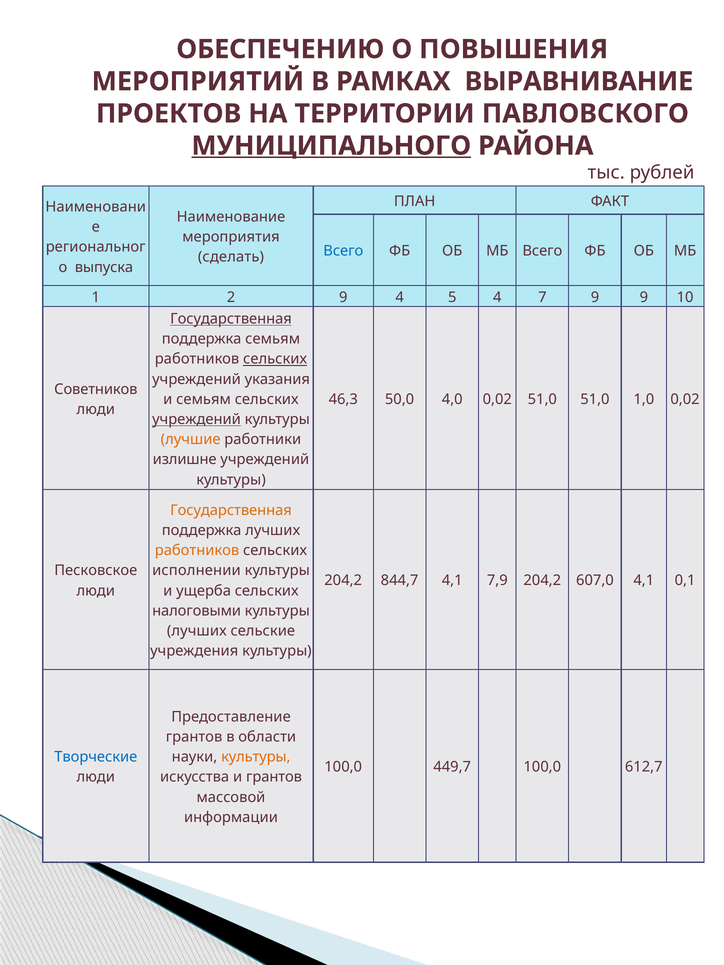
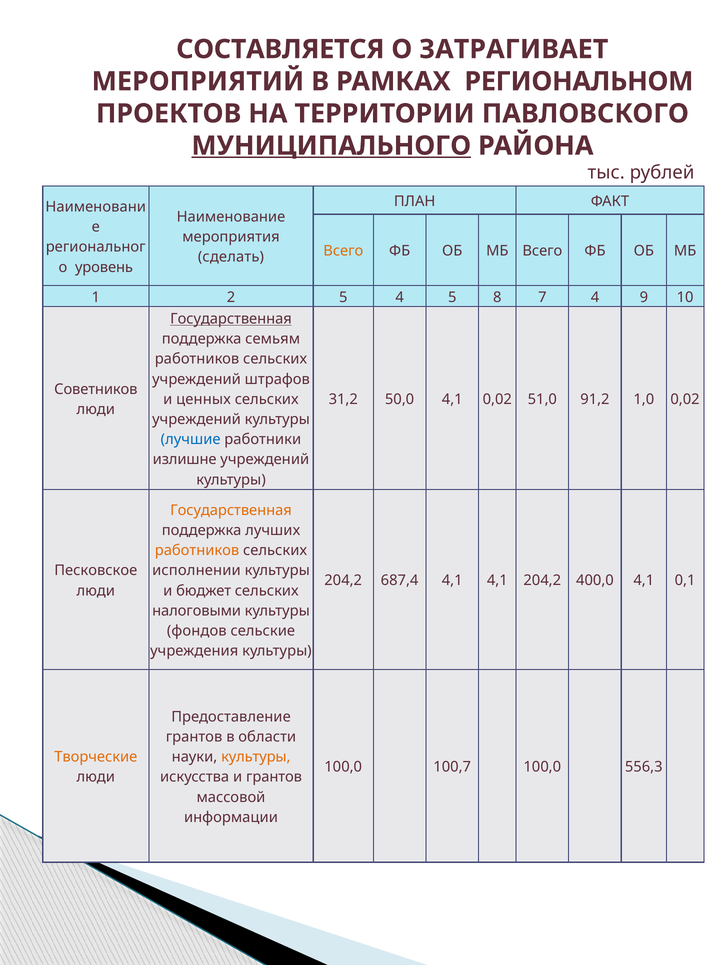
ОБЕСПЕЧЕНИЮ: ОБЕСПЕЧЕНИЮ -> СОСТАВЛЯЕТСЯ (280, 49)
ПОВЫШЕНИЯ: ПОВЫШЕНИЯ -> ЗАТРАГИВАЕТ (514, 49)
ВЫРАВНИВАНИЕ: ВЫРАВНИВАНИЕ -> РЕГИОНАЛЬНОМ (579, 81)
Всего colour: blue -> orange (343, 251)
выпуска: выпуска -> уровень (104, 267)
2 9: 9 -> 5 (343, 297)
5 4: 4 -> 8 (497, 297)
7 9: 9 -> 4 (595, 297)
сельских underline: present -> none (275, 359)
указания: указания -> штрафов (277, 379)
46,3: 46,3 -> 31,2 (343, 399)
50,0 4,0: 4,0 -> 4,1 (452, 399)
51,0 51,0: 51,0 -> 91,2 (595, 399)
и семьям: семьям -> ценных (204, 399)
учреждений underline: present -> none (197, 420)
лучшие colour: orange -> blue (191, 440)
844,7: 844,7 -> 687,4 (400, 581)
4,1 7,9: 7,9 -> 4,1 (497, 581)
607,0: 607,0 -> 400,0 (595, 581)
ущерба: ущерба -> бюджет (204, 591)
лучших: лучших -> фондов (197, 631)
Творческие colour: blue -> orange (96, 757)
449,7: 449,7 -> 100,7 (452, 767)
612,7: 612,7 -> 556,3 (644, 767)
